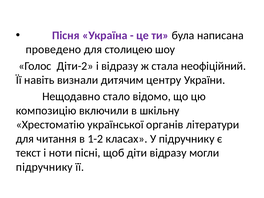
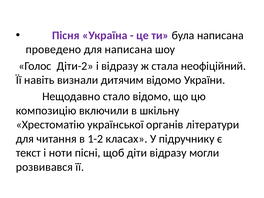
для столицею: столицею -> написана (128, 50)
дитячим центру: центру -> відомо (164, 80)
підручнику: підручнику -> розвивався (44, 167)
